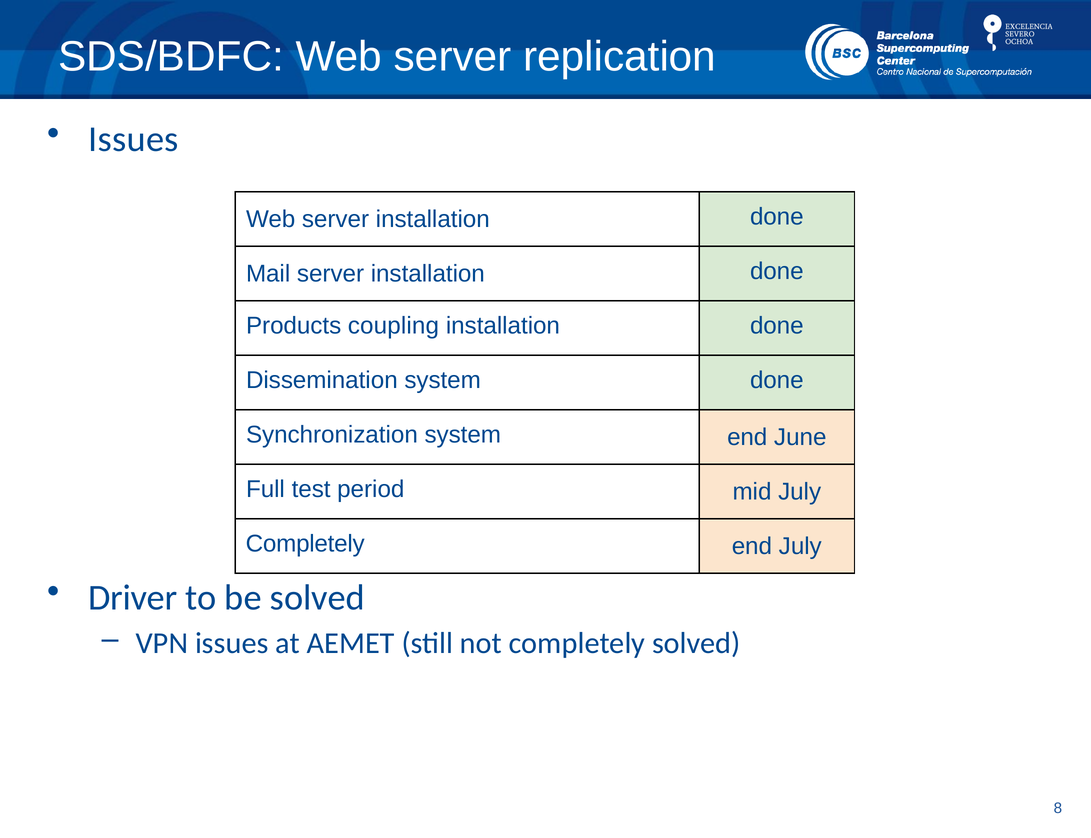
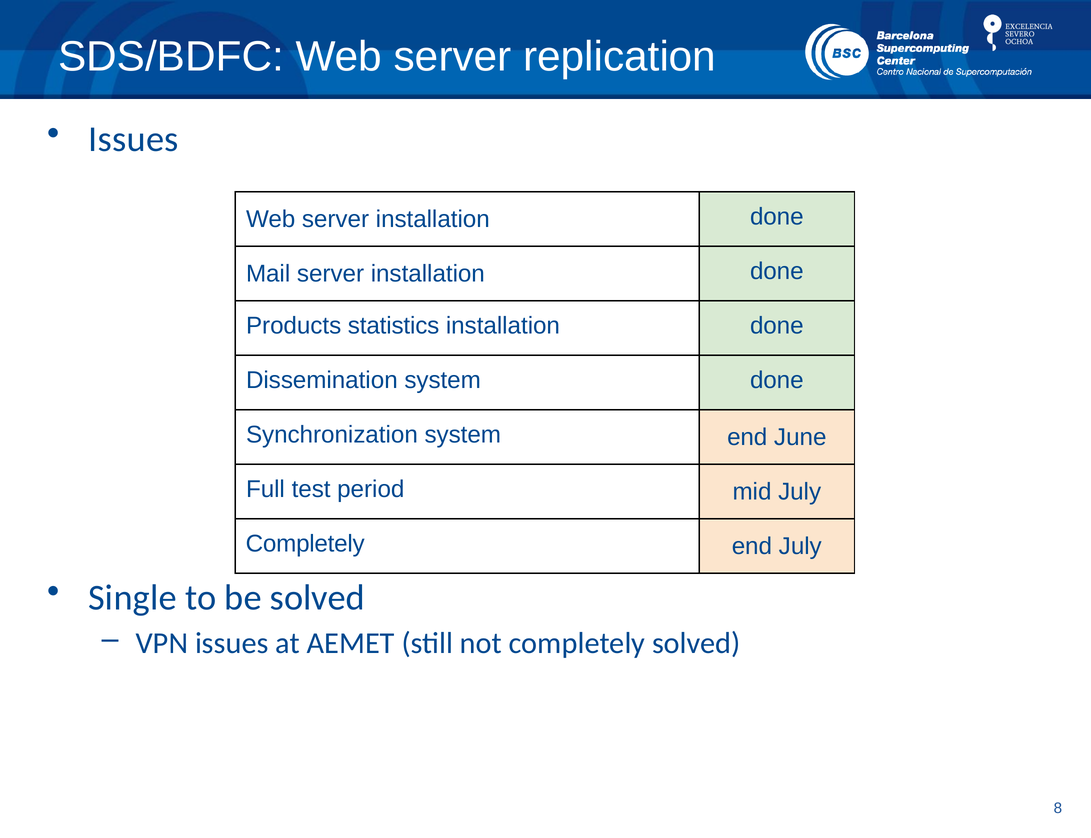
coupling: coupling -> statistics (394, 325)
Driver: Driver -> Single (132, 597)
